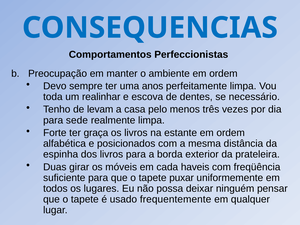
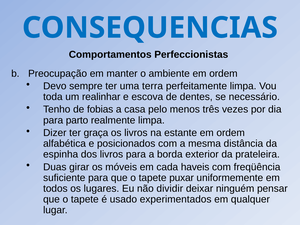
anos: anos -> terra (152, 86)
levam: levam -> fobias (100, 109)
sede: sede -> parto (77, 120)
Forte: Forte -> Dizer (55, 133)
possa: possa -> dividir (170, 189)
frequentemente: frequentemente -> experimentados (176, 199)
